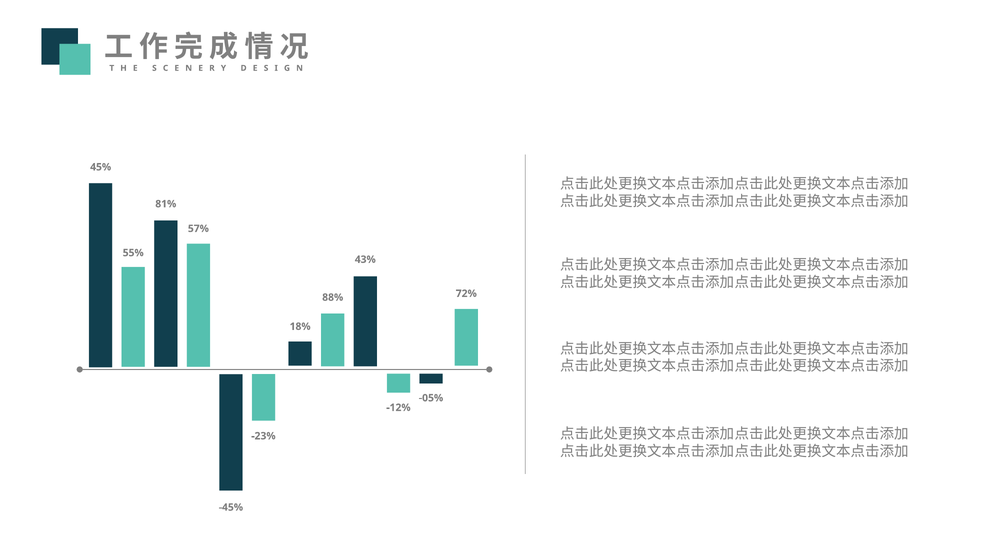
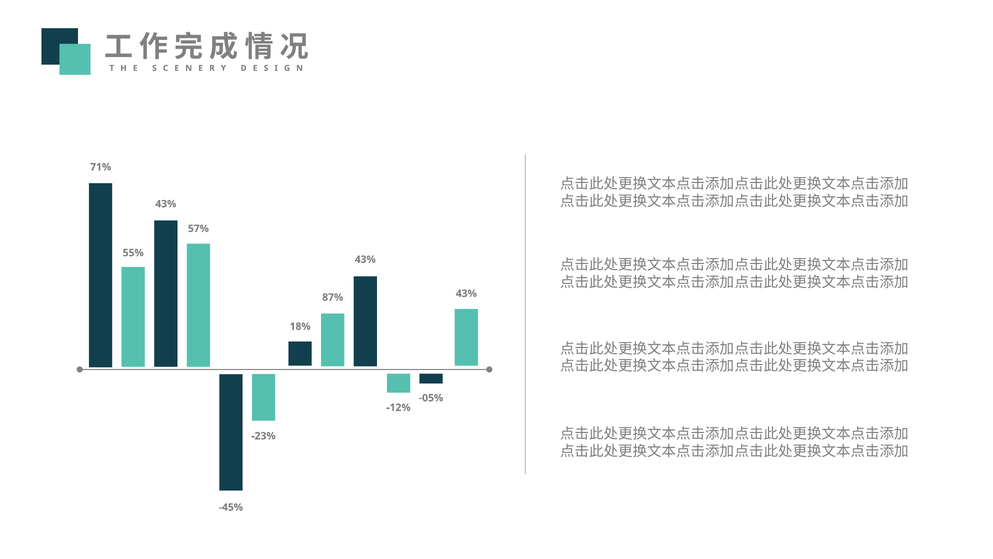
45%: 45% -> 71% (101, 167)
81%: 81% -> 43% (166, 204)
72%: 72% -> 43% (466, 293)
88%: 88% -> 87% (333, 297)
